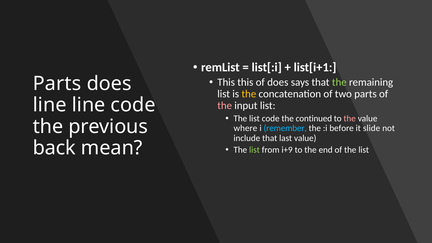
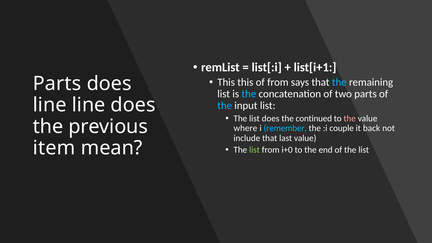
of does: does -> from (278, 82)
the colour: light green -> light blue (339, 82)
the colour: yellow -> light blue (249, 94)
line code: code -> does (133, 105)
the colour: pink -> light blue (225, 106)
list code: code -> does (271, 119)
before: before -> couple (342, 128)
slide: slide -> back (372, 128)
back: back -> item (54, 148)
i+9: i+9 -> i+0 (287, 150)
